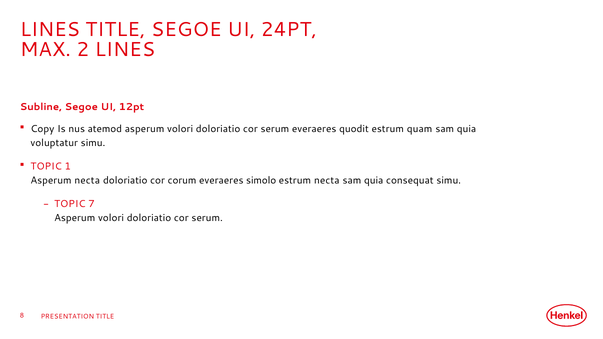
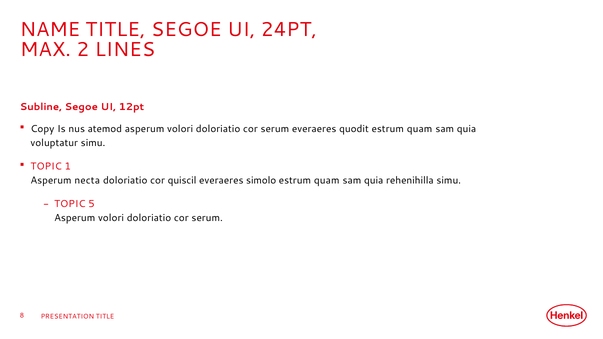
LINES: LINES -> NAME (50, 29)
corum: corum -> quiscil (182, 181)
necta: necta -> quam (327, 181)
consequat: consequat -> rehenihilla (410, 181)
7: 7 -> 5 (91, 204)
